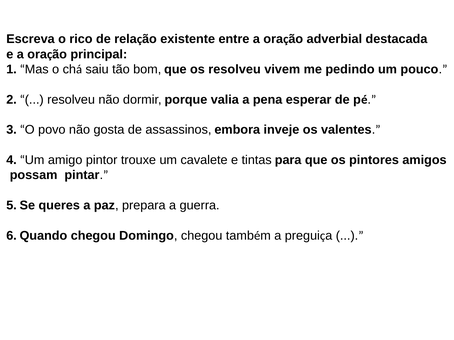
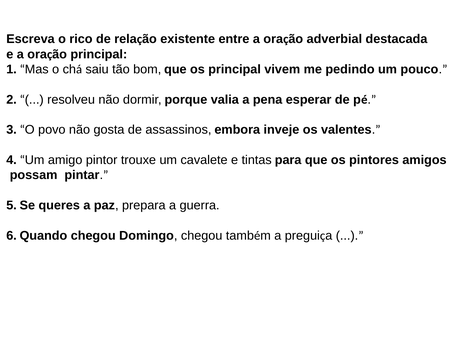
os resolveu: resolveu -> principal (235, 69)
